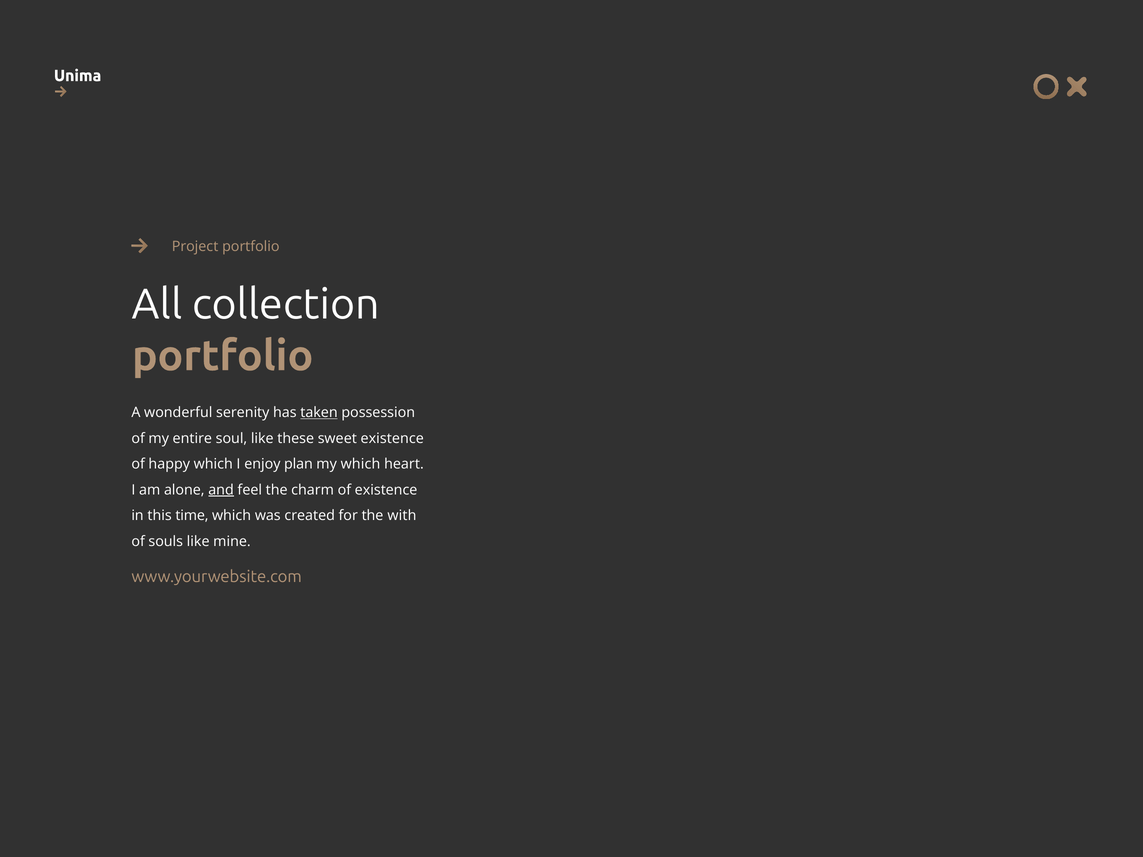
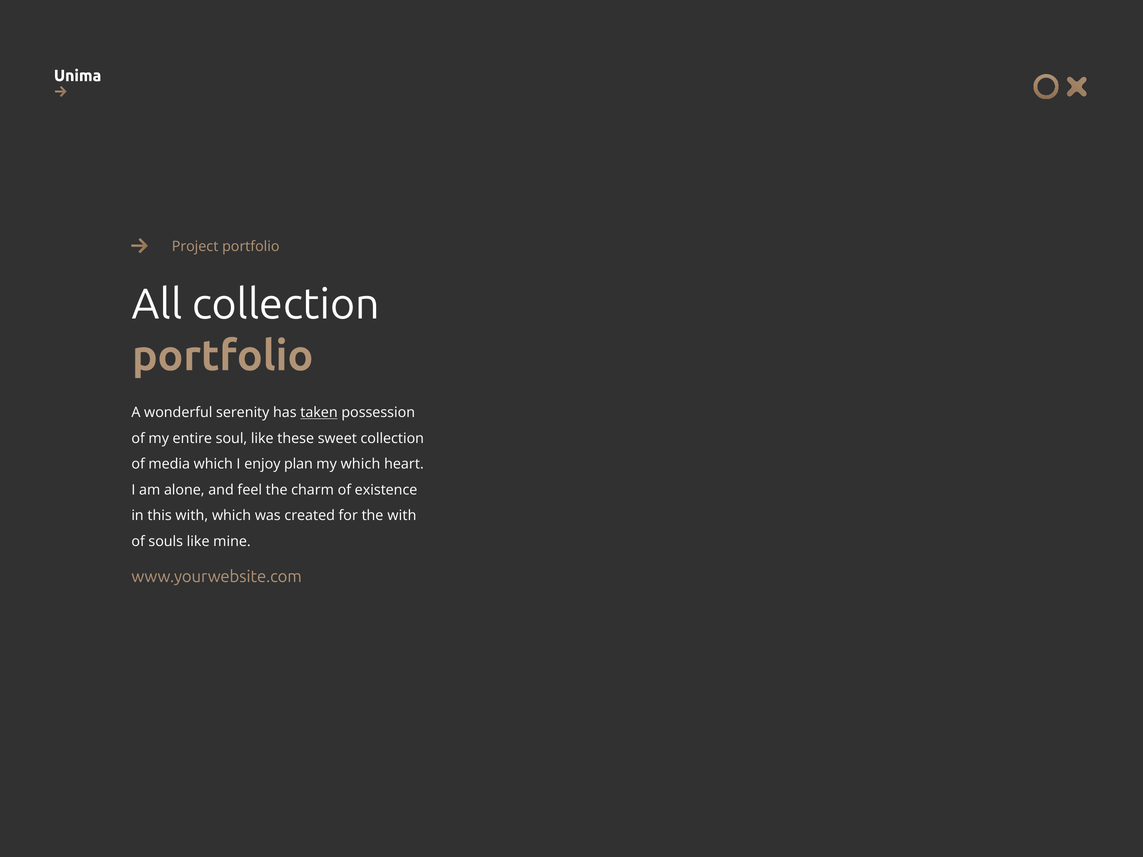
sweet existence: existence -> collection (392, 438)
happy: happy -> media (169, 464)
and underline: present -> none (221, 490)
this time: time -> with (192, 516)
